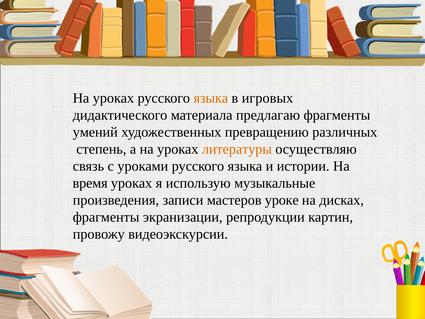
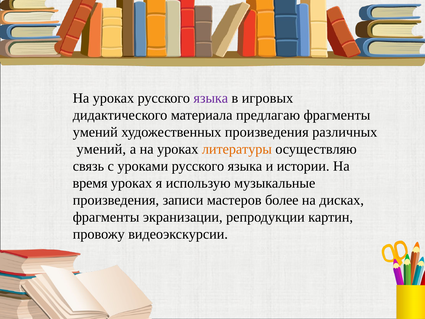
языка colour: orange -> purple (211, 98)
художественных превращению: превращению -> произведения (267, 132)
степень: степень -> умений (101, 149)
уроке: уроке -> более (282, 200)
